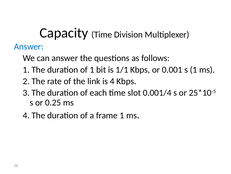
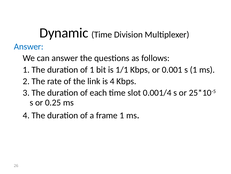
Capacity: Capacity -> Dynamic (64, 33)
